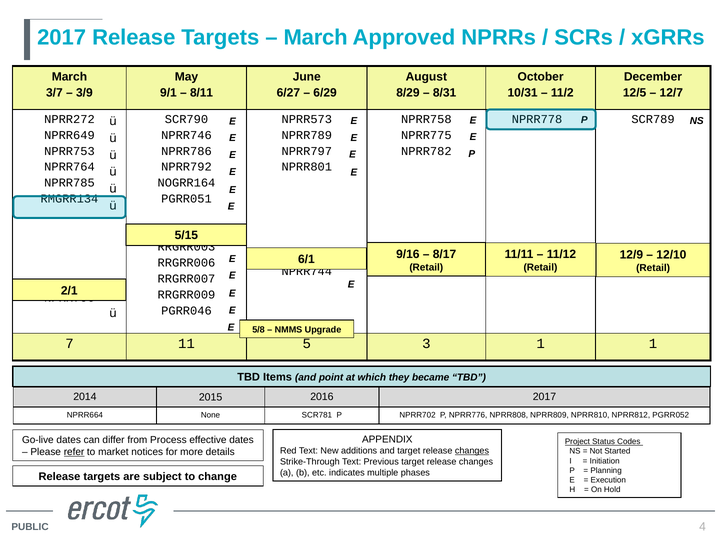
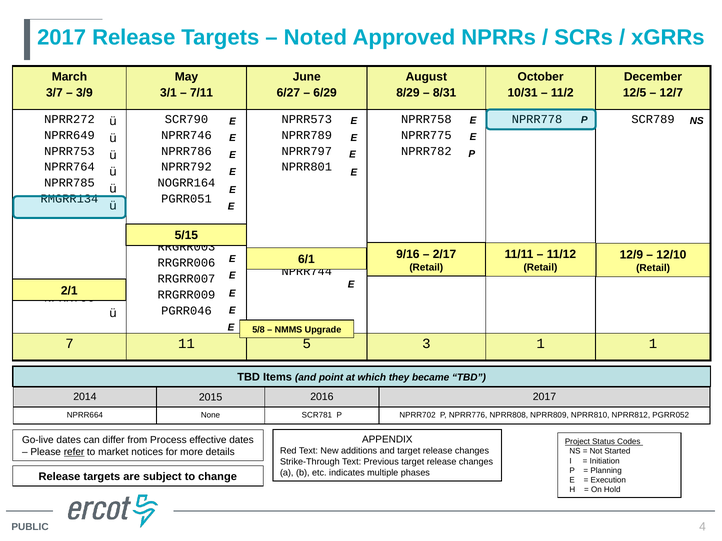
March: March -> Noted (315, 38)
9/1: 9/1 -> 3/1 (168, 93)
8/11: 8/11 -> 7/11 (202, 93)
8/17: 8/17 -> 2/17 (444, 254)
changes underline: present -> none (472, 451)
